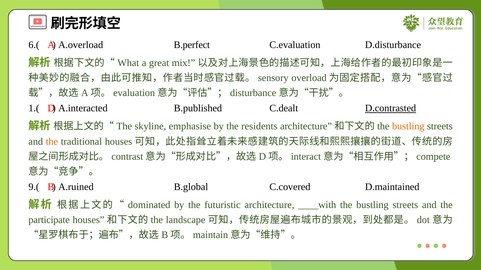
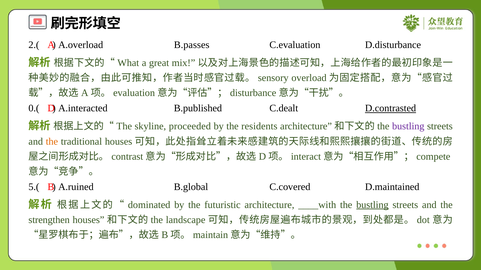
6.(: 6.( -> 2.( (34, 45)
B.perfect: B.perfect -> B.passes (192, 45)
1.(: 1.( -> 0.( (34, 108)
emphasise: emphasise -> proceeded (190, 127)
bustling colour: orange -> purple (408, 127)
9.(: 9.( -> 5.( (34, 187)
bustling underline: none -> present (372, 205)
participate: participate -> strengthen (49, 220)
